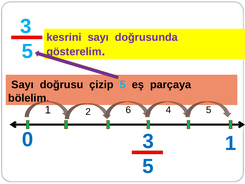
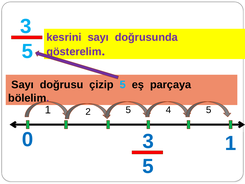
2 6: 6 -> 5 (128, 110)
